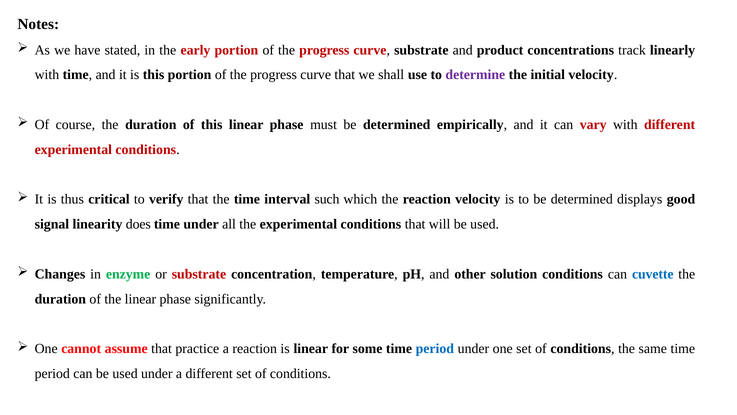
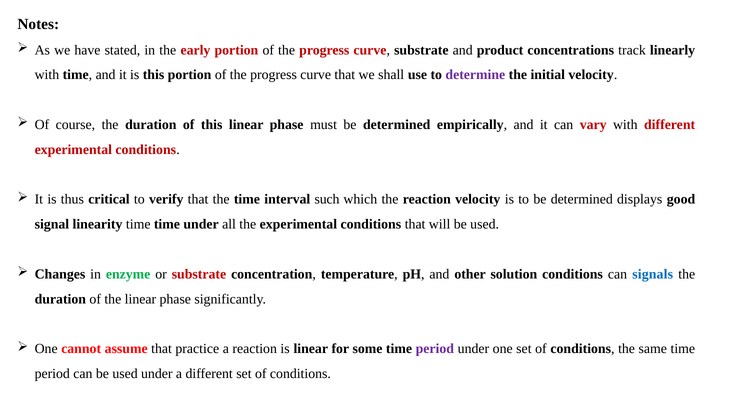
linearity does: does -> time (138, 224)
cuvette: cuvette -> signals (653, 274)
period colour: blue -> purple (435, 348)
